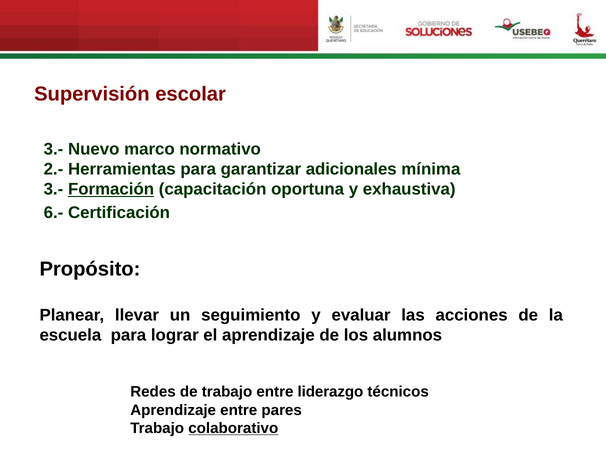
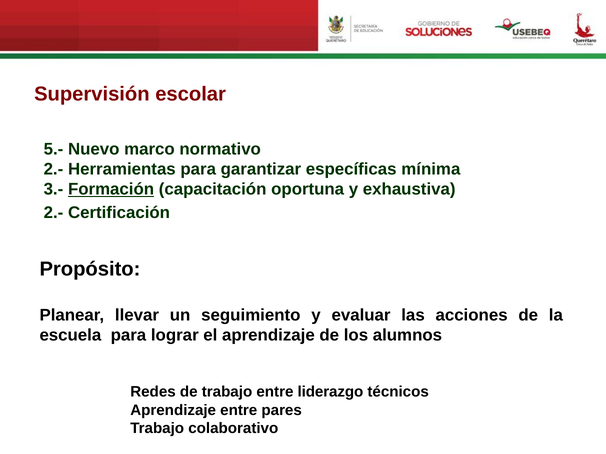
3.-: 3.- -> 5.- (54, 149)
adicionales: adicionales -> específicas (351, 169)
6.-: 6.- -> 2.- (54, 213)
colaborativo underline: present -> none (233, 429)
